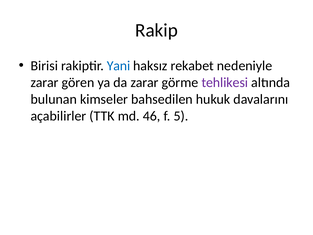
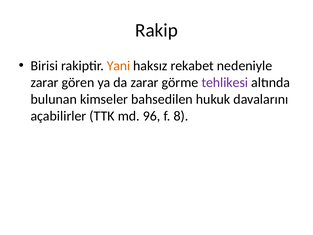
Yani colour: blue -> orange (119, 66)
46: 46 -> 96 (152, 116)
5: 5 -> 8 (181, 116)
